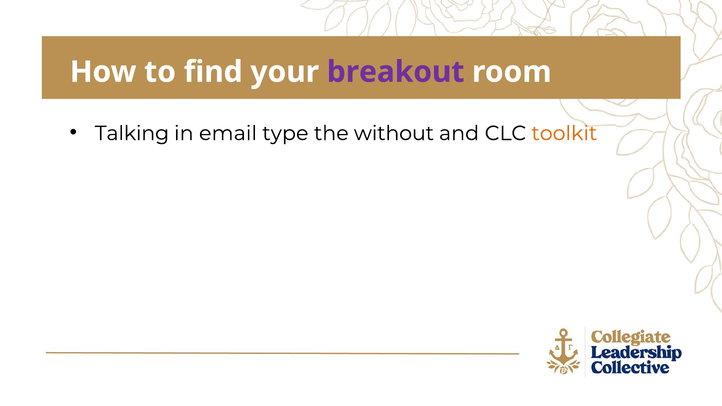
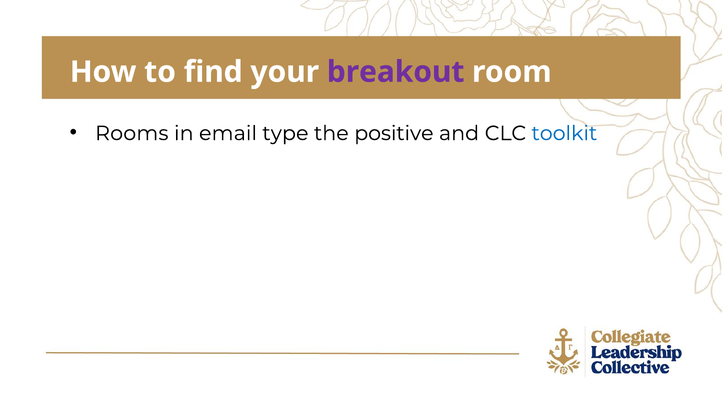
Talking: Talking -> Rooms (132, 133)
without: without -> positive (394, 133)
toolkit colour: orange -> blue (564, 133)
